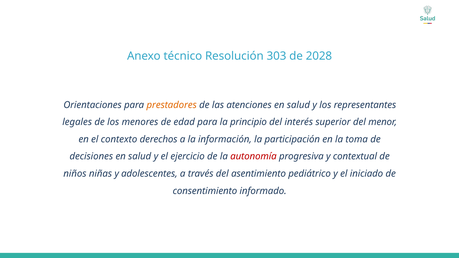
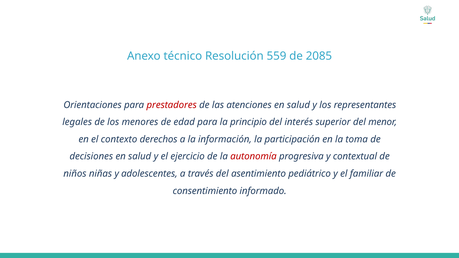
303: 303 -> 559 (276, 56)
2028: 2028 -> 2085 (319, 56)
prestadores colour: orange -> red (172, 105)
iniciado: iniciado -> familiar (366, 174)
